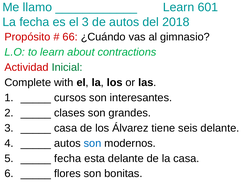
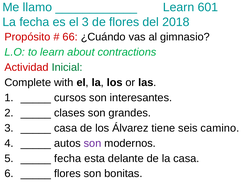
de autos: autos -> flores (124, 22)
seis delante: delante -> camino (220, 129)
son colour: blue -> purple (93, 144)
